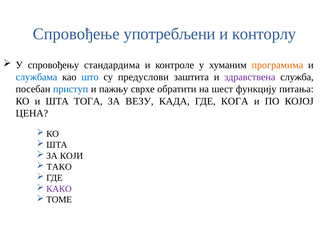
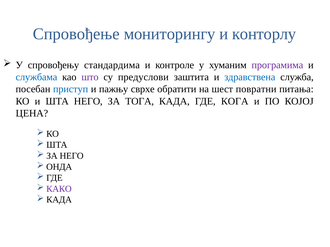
употребљени: употребљени -> мониторингу (170, 34)
програмима colour: orange -> purple (277, 65)
што colour: blue -> purple (90, 77)
здравствена colour: purple -> blue (250, 77)
функцију: функцију -> повратни (256, 89)
ШТА ТОГА: ТОГА -> НЕГО (88, 101)
ВЕЗУ: ВЕЗУ -> ТОГА (140, 101)
ЗА КОЈИ: КОЈИ -> НЕГО (72, 156)
ТАКО: ТАКО -> ОНДА (59, 167)
ТОМЕ: ТОМЕ -> КАДА (59, 200)
